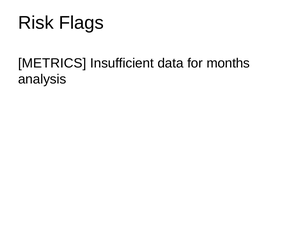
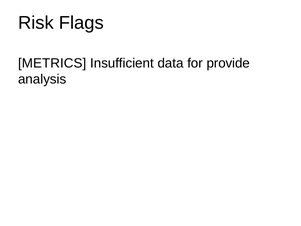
months: months -> provide (228, 63)
